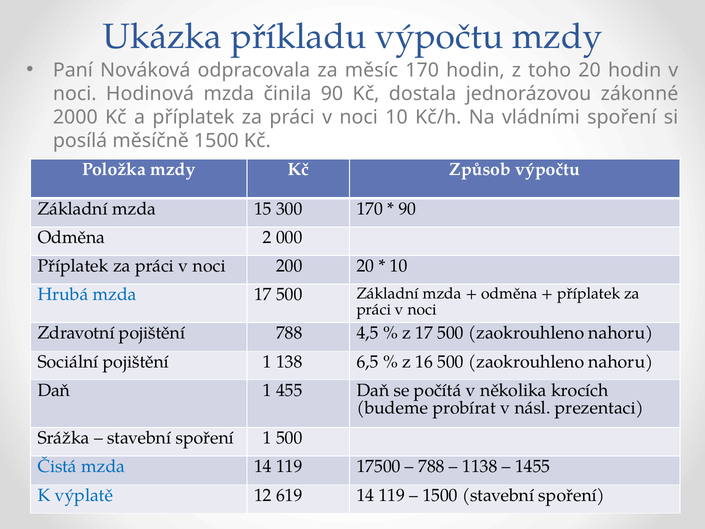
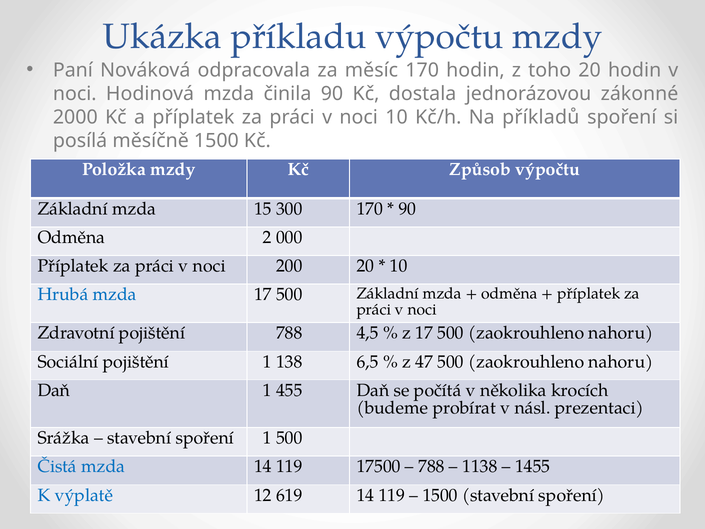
vládními: vládními -> příkladů (541, 117)
16: 16 -> 47 (424, 362)
